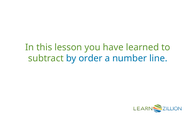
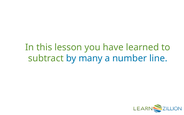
order: order -> many (91, 58)
